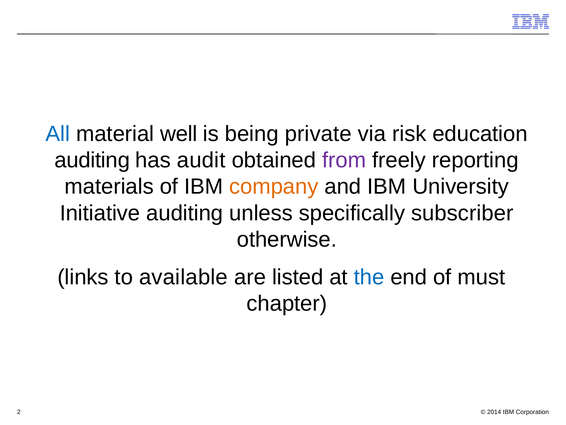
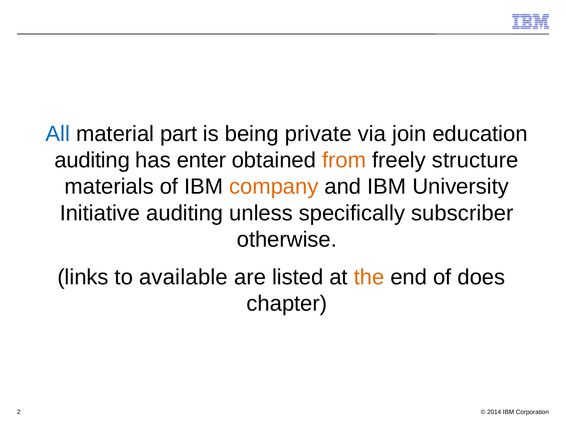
well: well -> part (179, 134)
risk: risk -> join (409, 134)
audit: audit -> enter (201, 160)
from colour: purple -> orange (344, 160)
reporting: reporting -> structure (475, 160)
the colour: blue -> orange (369, 277)
must: must -> does (481, 277)
